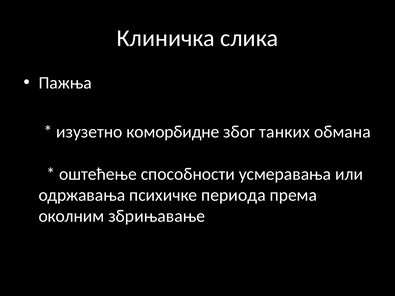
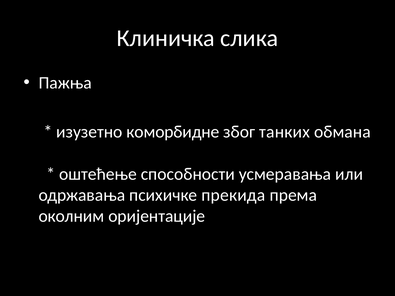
периода: периода -> прекида (233, 195)
збрињавање: збрињавање -> оријентације (157, 216)
